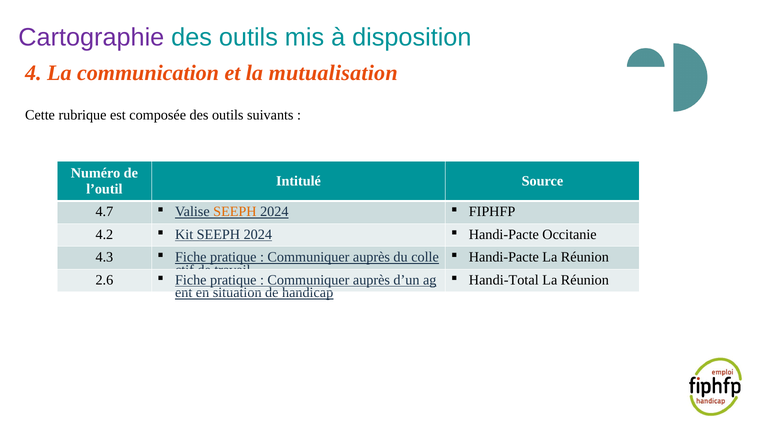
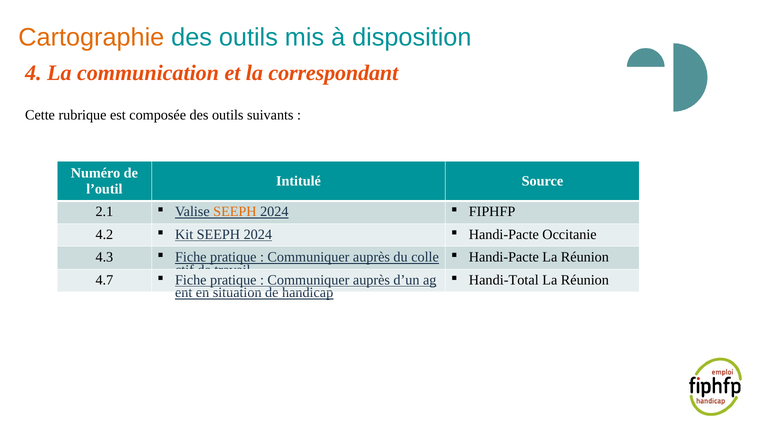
Cartographie colour: purple -> orange (91, 37)
mutualisation: mutualisation -> correspondant (333, 73)
4.7: 4.7 -> 2.1 (104, 212)
2.6: 2.6 -> 4.7 (104, 280)
